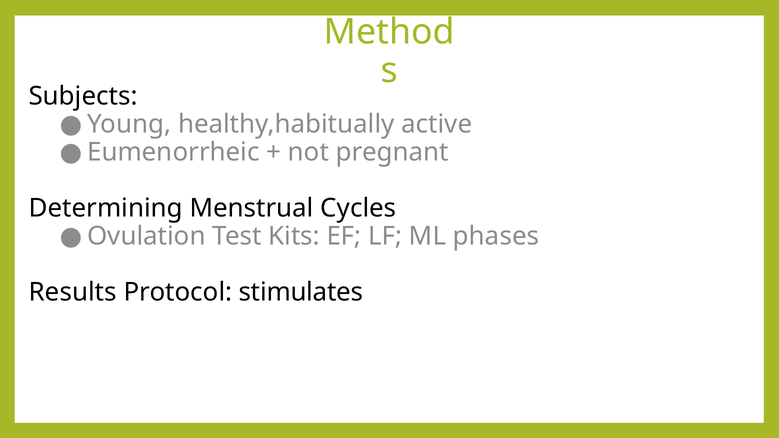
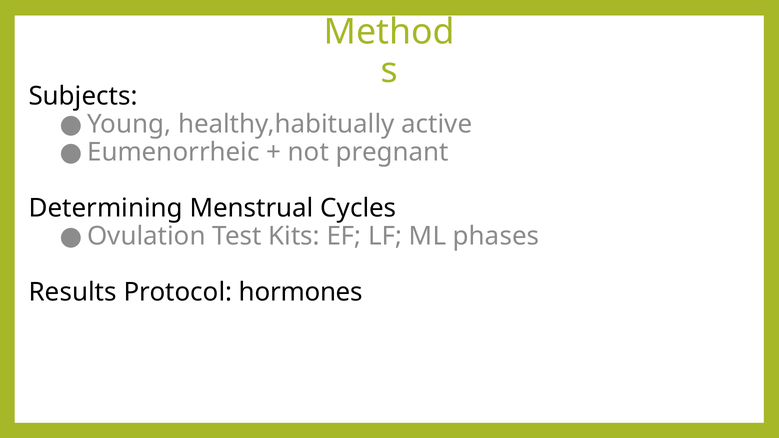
stimulates: stimulates -> hormones (301, 292)
